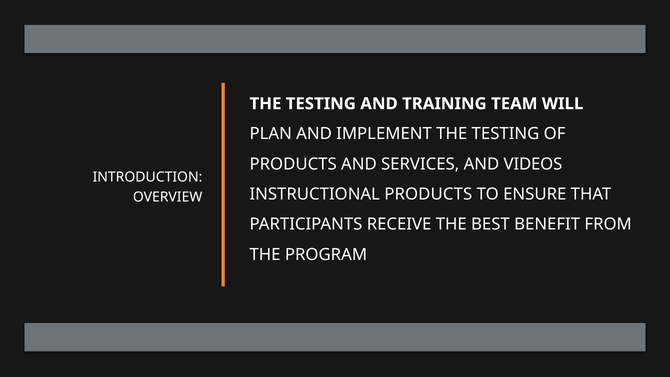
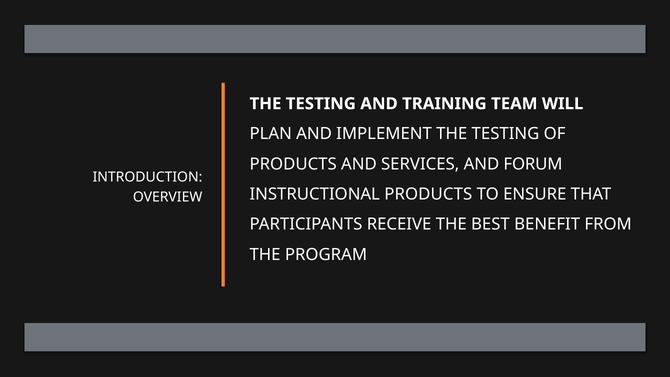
VIDEOS: VIDEOS -> FORUM (533, 164)
